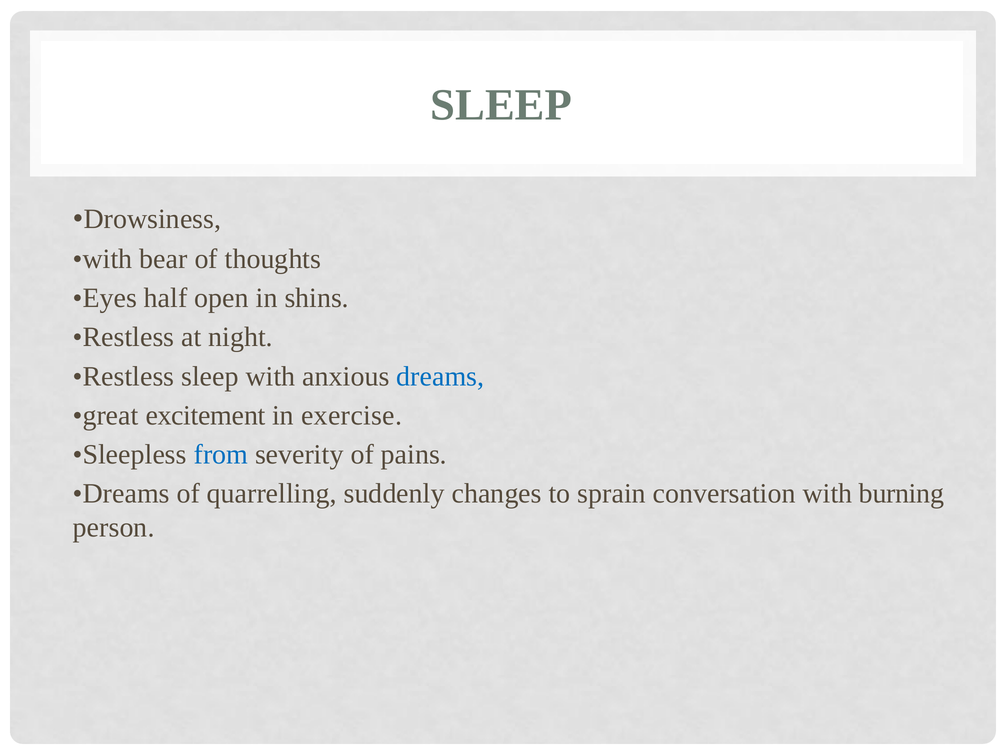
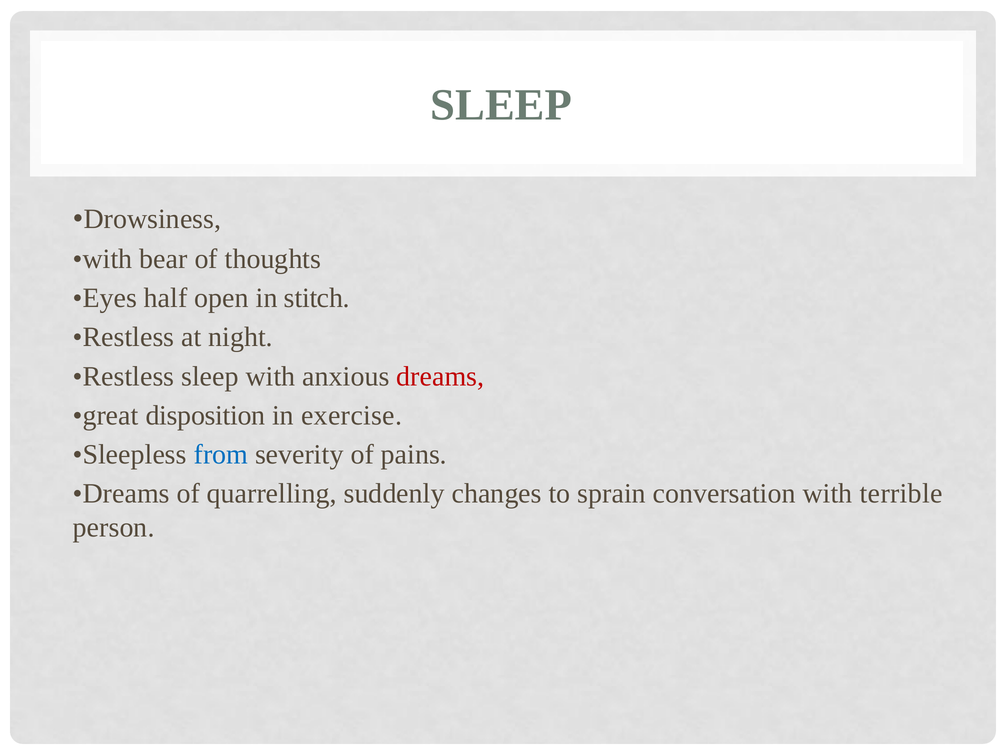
shins: shins -> stitch (317, 298)
dreams colour: blue -> red (440, 377)
excitement: excitement -> disposition (205, 416)
burning: burning -> terrible (901, 494)
